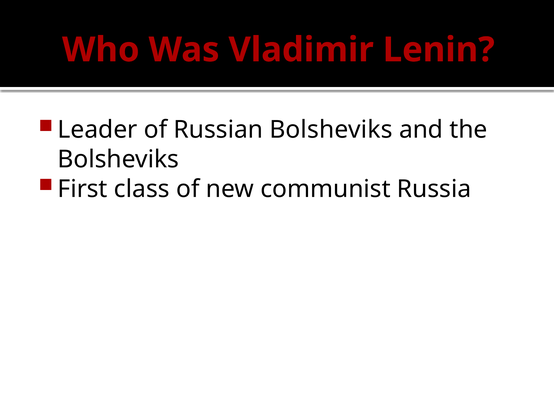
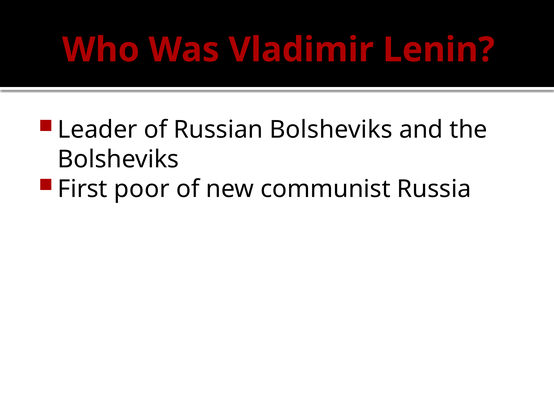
class: class -> poor (142, 189)
